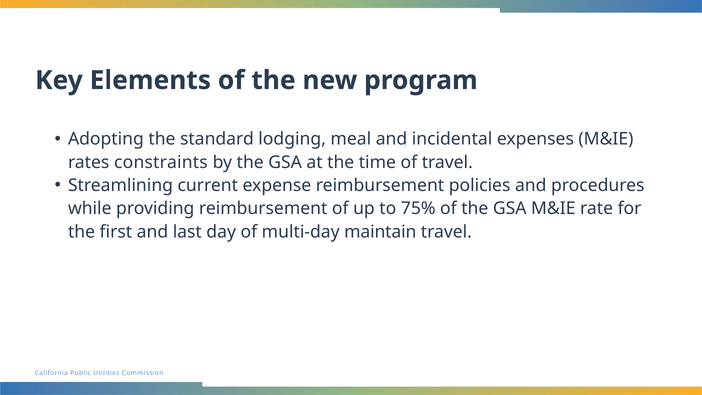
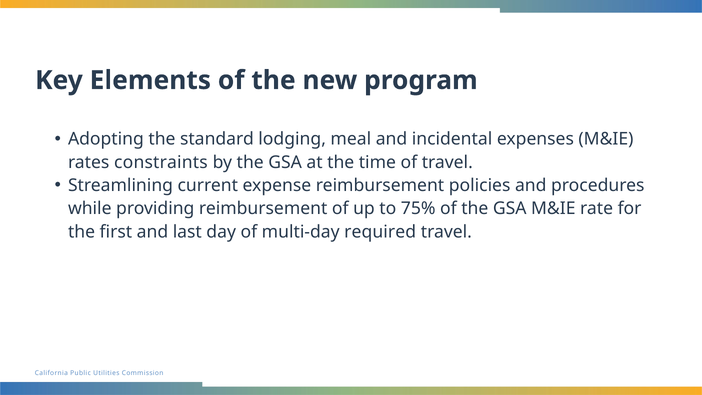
maintain: maintain -> required (380, 232)
